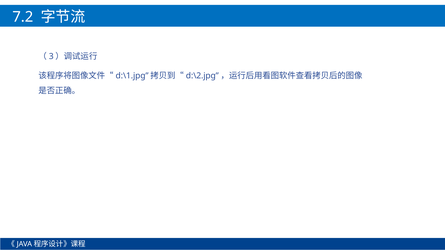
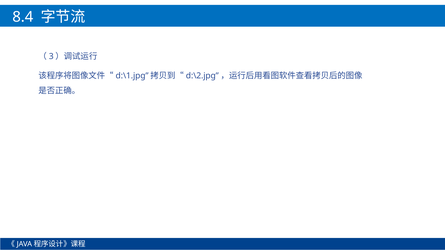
7.2: 7.2 -> 8.4 (23, 17)
